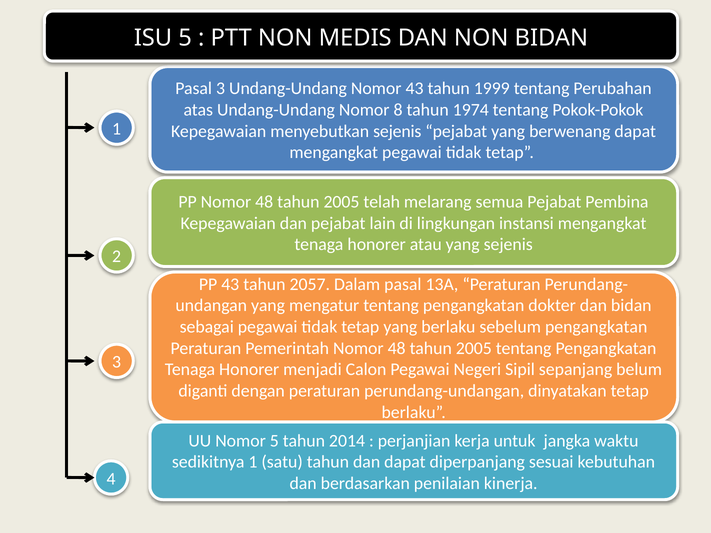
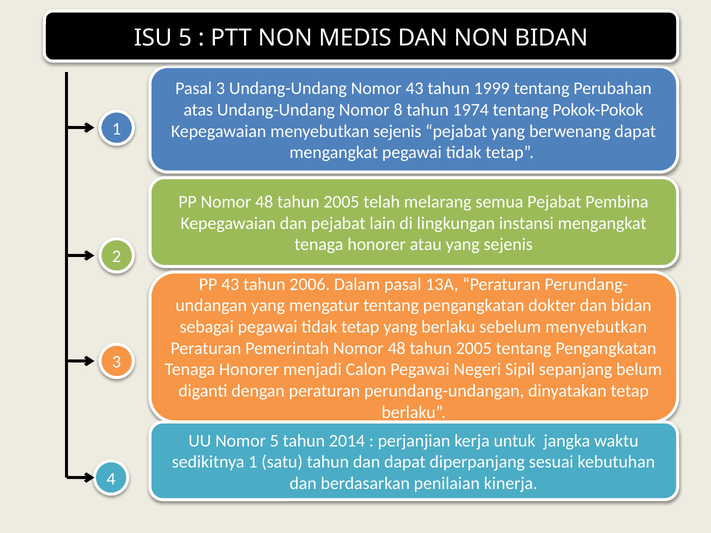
2057: 2057 -> 2006 (310, 284)
sebelum pengangkatan: pengangkatan -> menyebutkan (596, 327)
